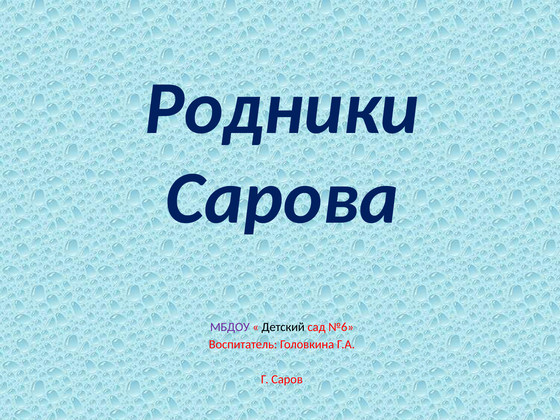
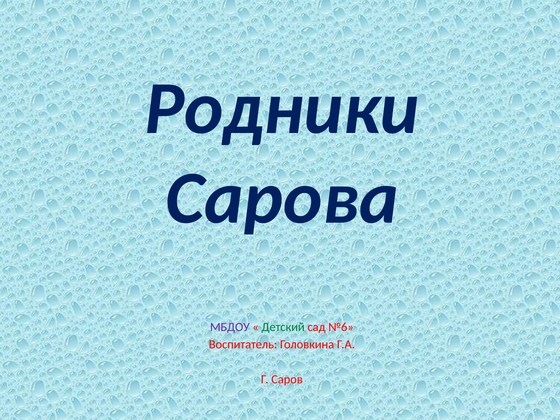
Детский colour: black -> green (283, 327)
